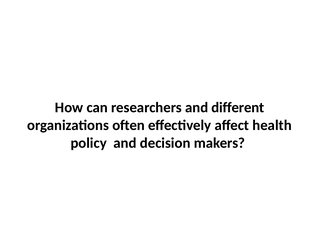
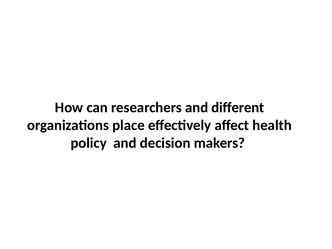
often: often -> place (129, 125)
